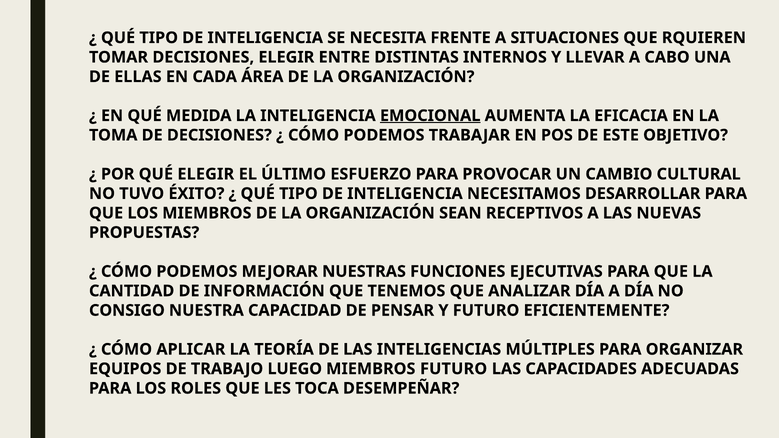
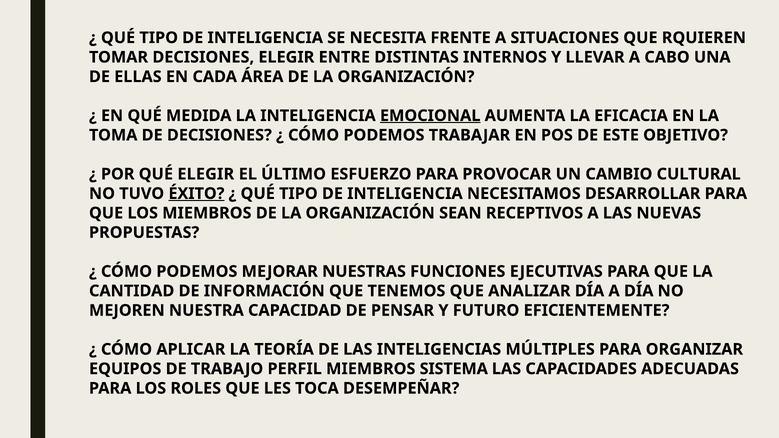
ÉXITO underline: none -> present (196, 194)
CONSIGO: CONSIGO -> MEJOREN (127, 311)
LUEGO: LUEGO -> PERFIL (295, 369)
MIEMBROS FUTURO: FUTURO -> SISTEMA (454, 369)
